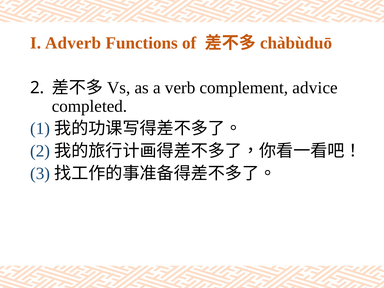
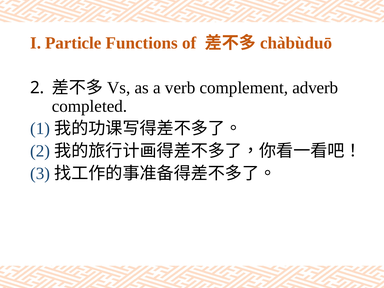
Adverb: Adverb -> Particle (73, 43)
advice: advice -> adverb (315, 88)
